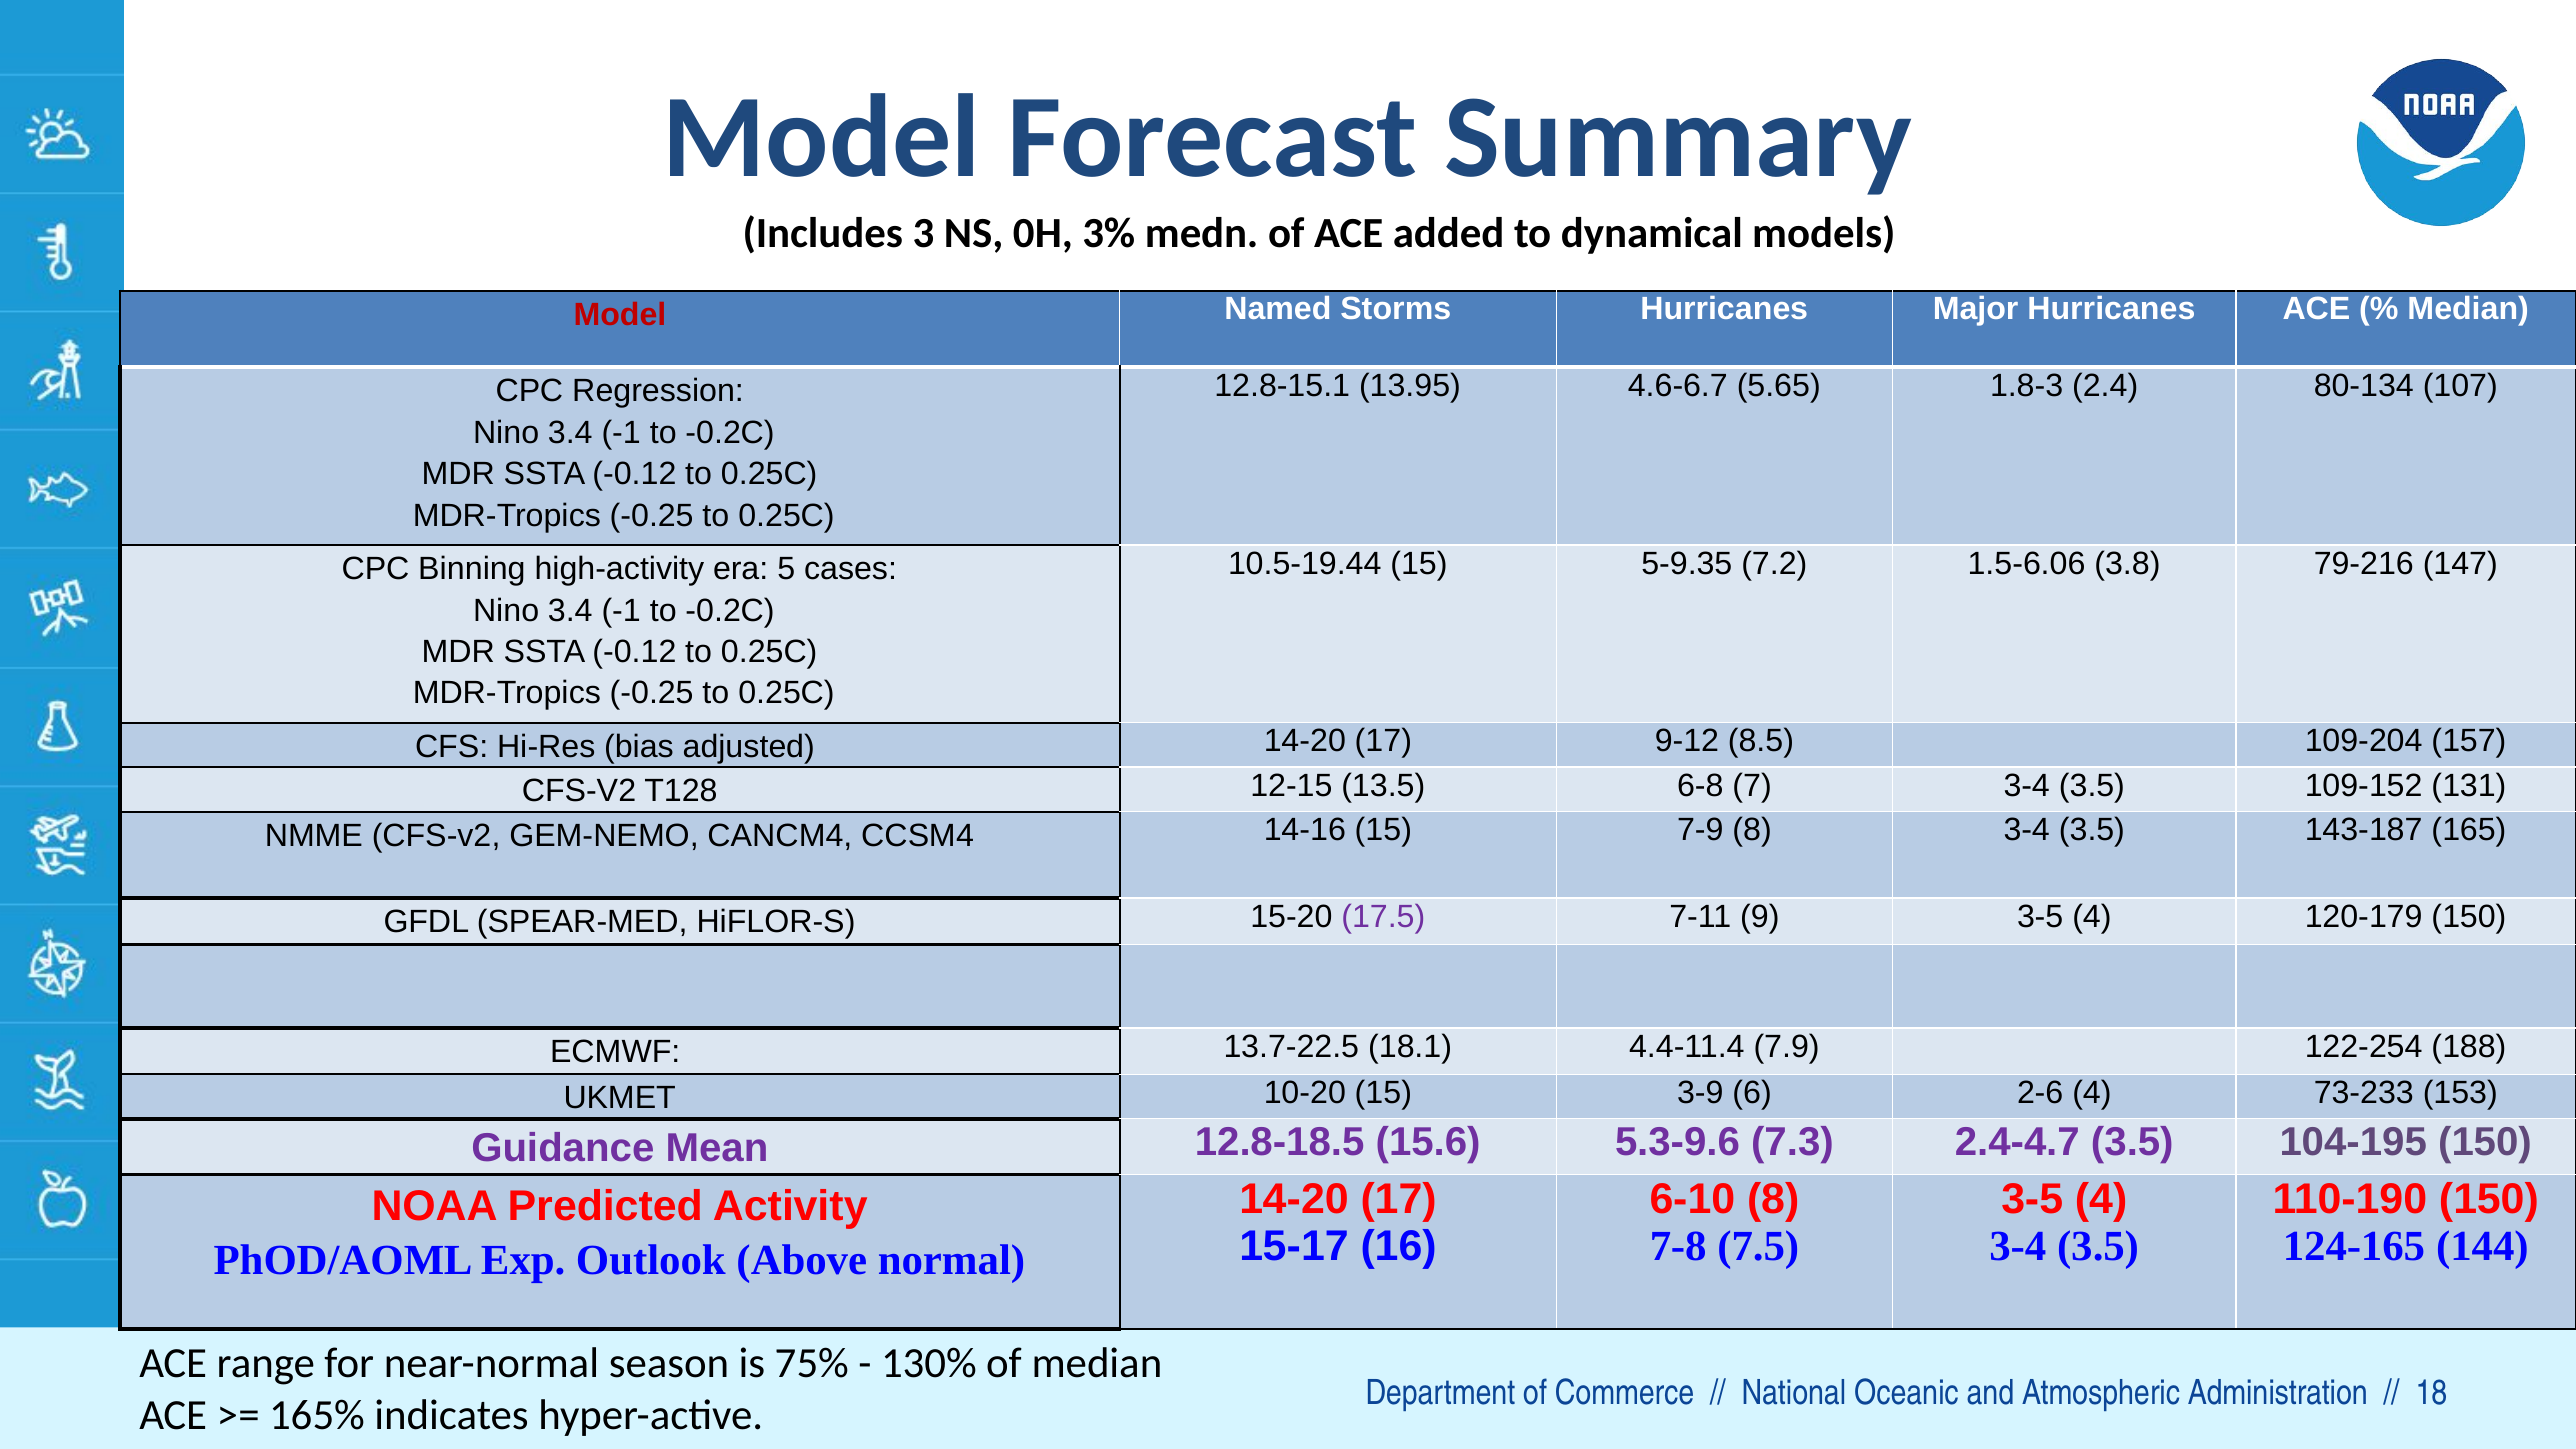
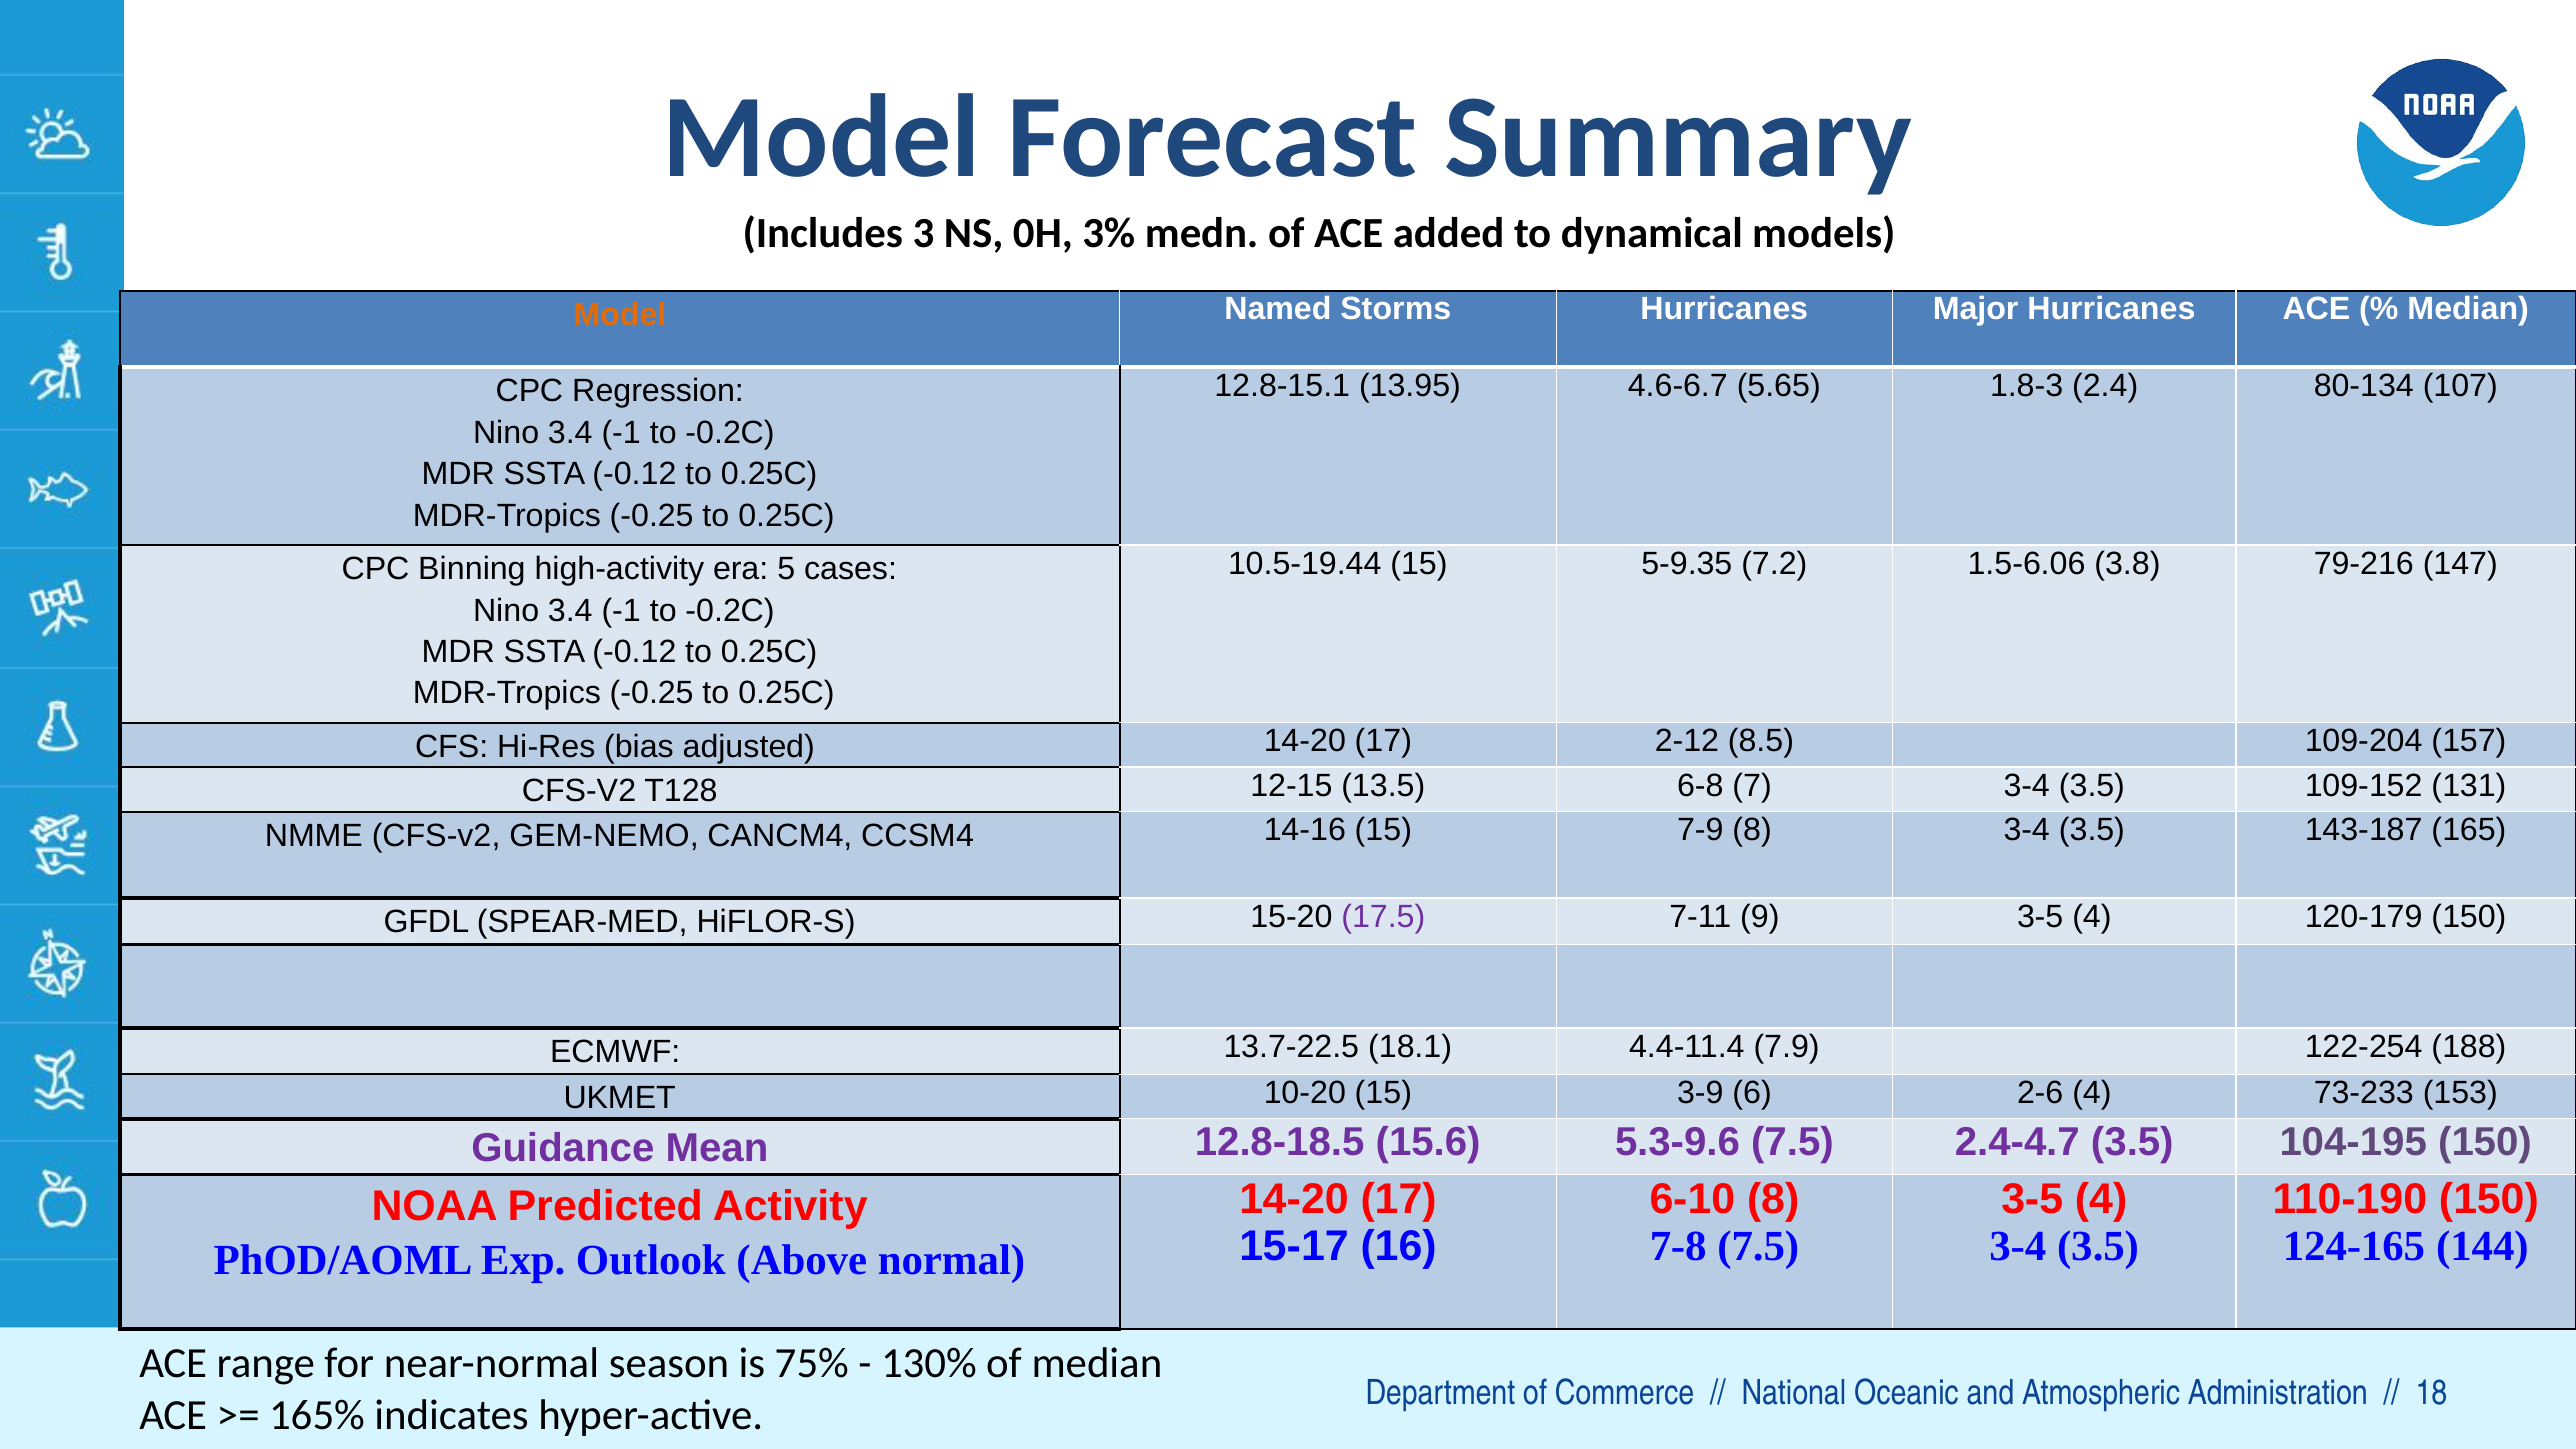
Model colour: red -> orange (620, 315)
9-12: 9-12 -> 2-12 (1687, 741)
5.3-9.6 7.3: 7.3 -> 7.5 (1792, 1142)
